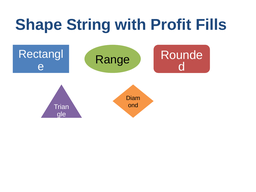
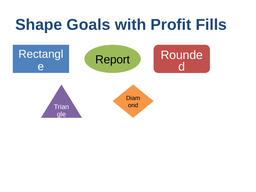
String: String -> Goals (89, 25)
Range: Range -> Report (113, 60)
